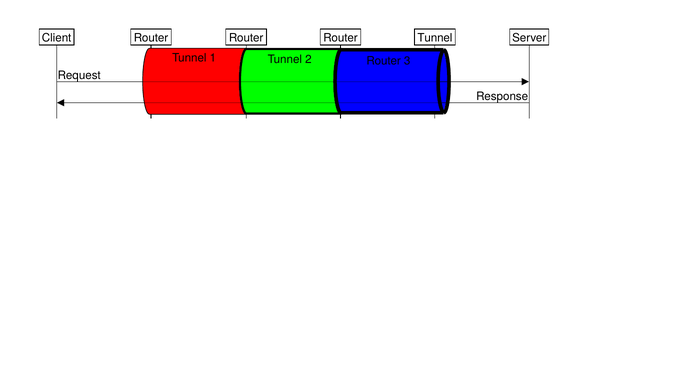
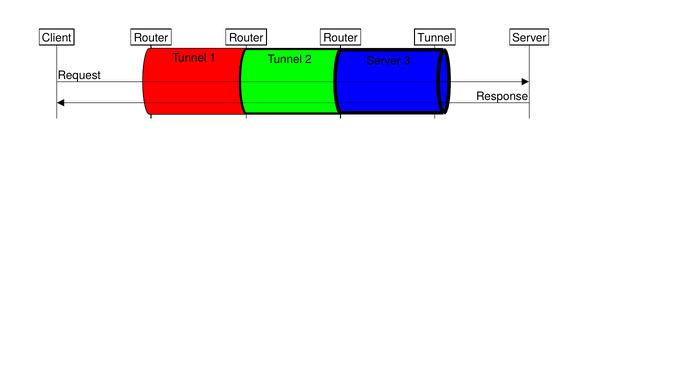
2 Router: Router -> Server (384, 61)
